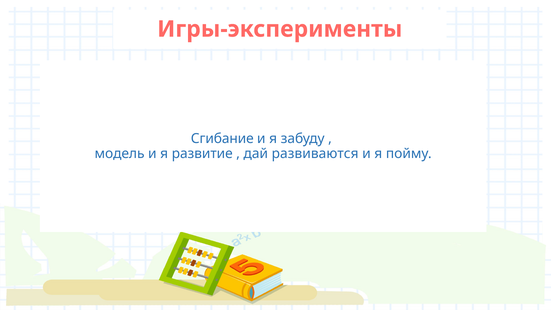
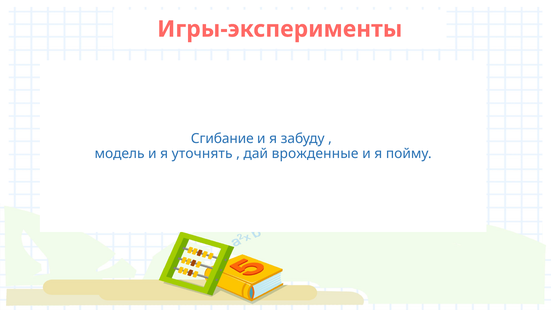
развитие: развитие -> уточнять (202, 154)
развиваются: развиваются -> врожденные (315, 154)
